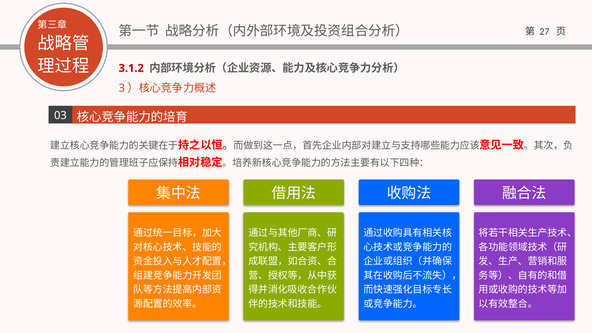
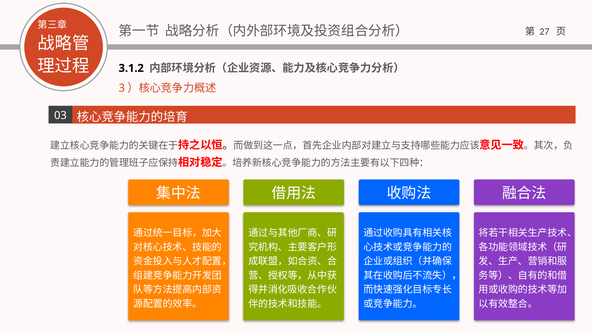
3.1.2 colour: red -> black (131, 68)
